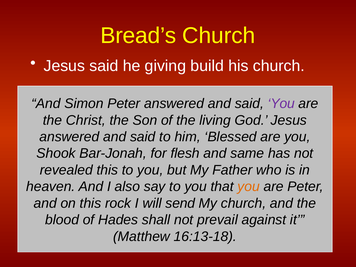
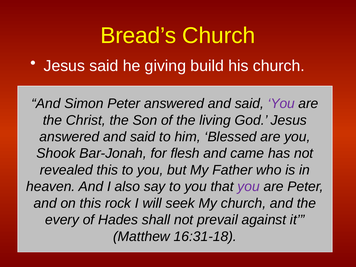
same: same -> came (247, 153)
you colour: orange -> purple (249, 187)
send: send -> seek (180, 203)
blood: blood -> every (62, 220)
16:13-18: 16:13-18 -> 16:31-18 (205, 237)
